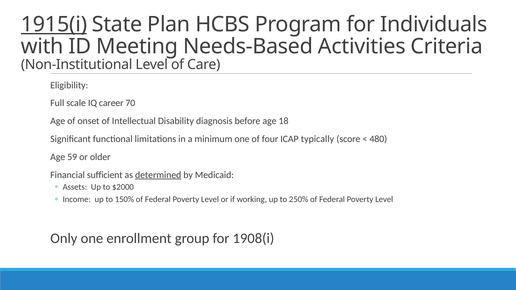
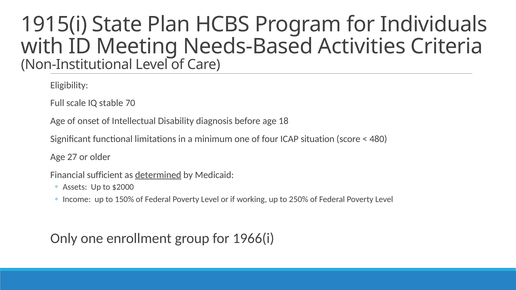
1915(i underline: present -> none (54, 24)
career: career -> stable (111, 103)
typically: typically -> situation (318, 139)
59: 59 -> 27 (72, 157)
1908(i: 1908(i -> 1966(i (253, 239)
